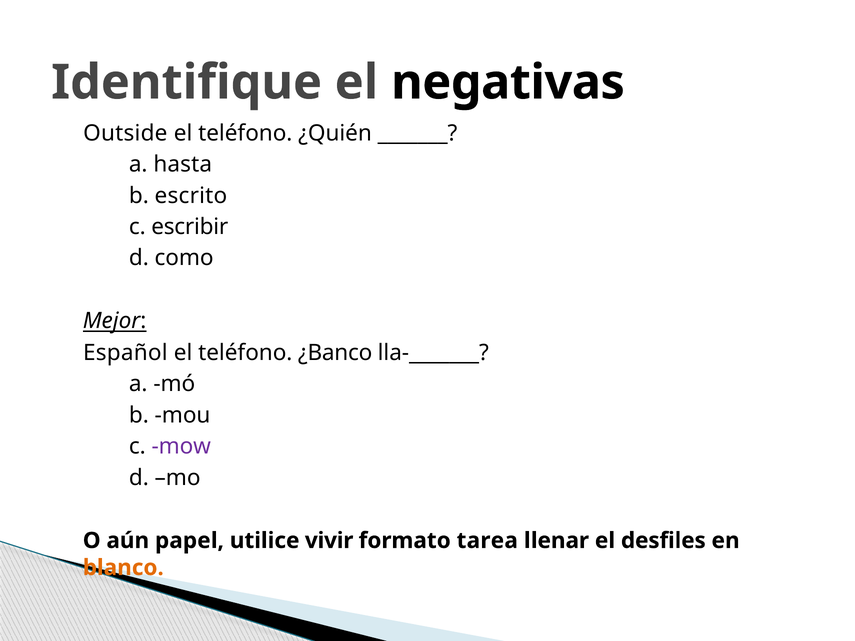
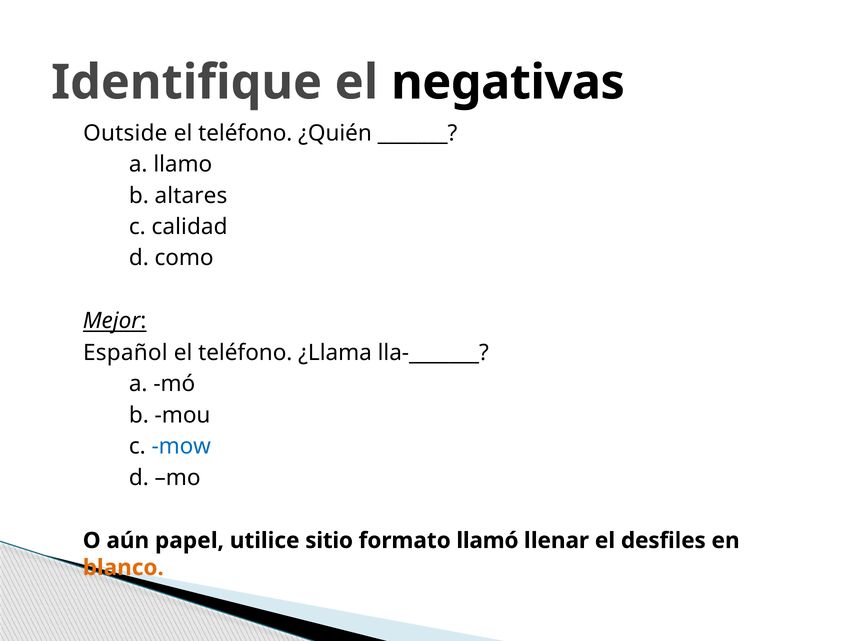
hasta: hasta -> llamo (183, 165)
escrito: escrito -> altares (191, 196)
escribir: escribir -> calidad (190, 227)
¿Banco: ¿Banco -> ¿Llama (335, 353)
mow colour: purple -> blue (181, 447)
vivir: vivir -> sitio (329, 541)
tarea: tarea -> llamó (487, 541)
